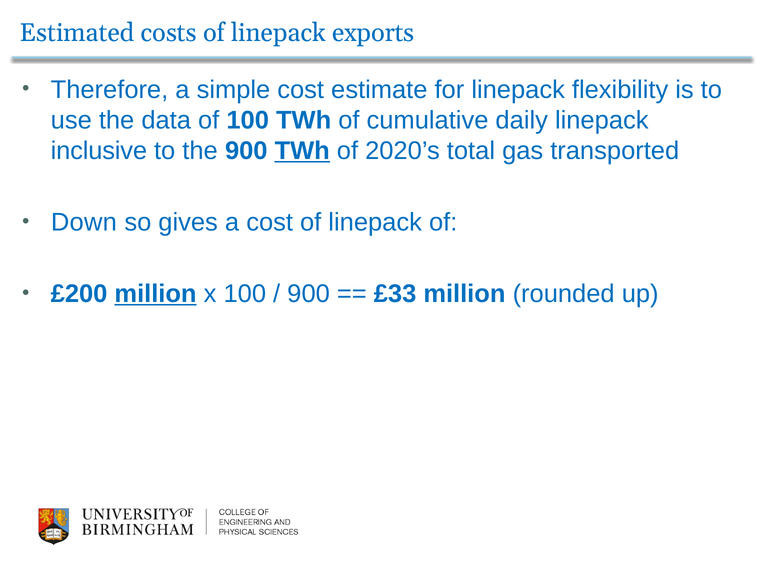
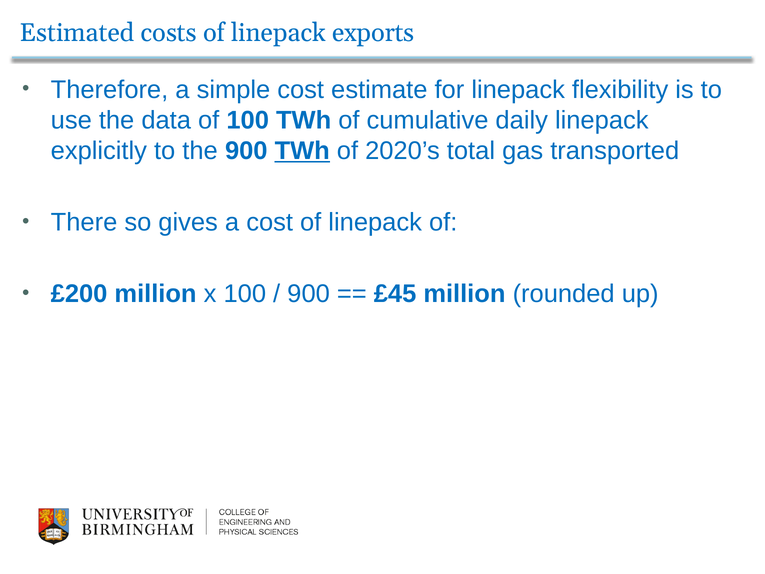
inclusive: inclusive -> explicitly (99, 151)
Down: Down -> There (84, 222)
million underline: present -> none (156, 294)
£33: £33 -> £45 (395, 294)
